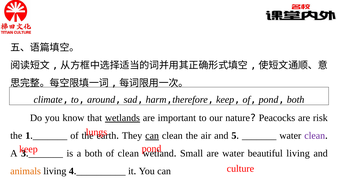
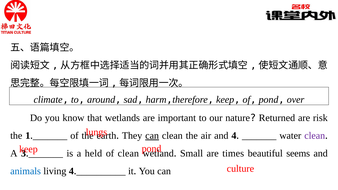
pond both: both -> over (296, 100)
wetlands underline: present -> none (122, 118)
Peacocks: Peacocks -> Returned (277, 118)
and 5: 5 -> 4 (234, 136)
a both: both -> held (93, 153)
are water: water -> times (233, 153)
beautiful living: living -> seems (298, 153)
animals colour: orange -> blue (26, 171)
